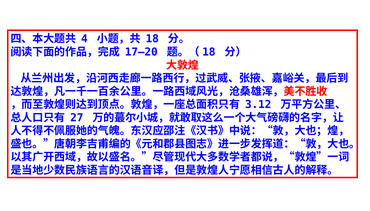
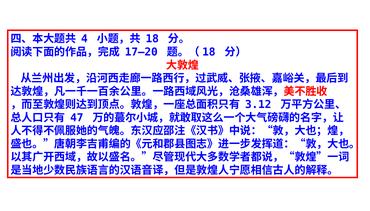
27: 27 -> 47 (77, 118)
